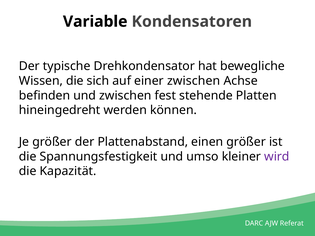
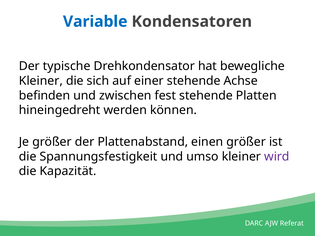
Variable colour: black -> blue (95, 22)
Wissen: Wissen -> Kleiner (41, 81)
einer zwischen: zwischen -> stehende (194, 81)
